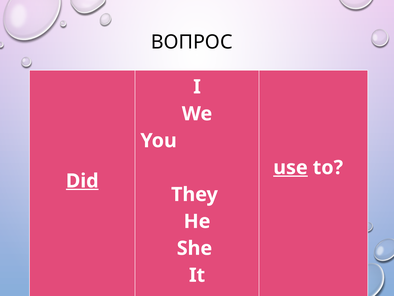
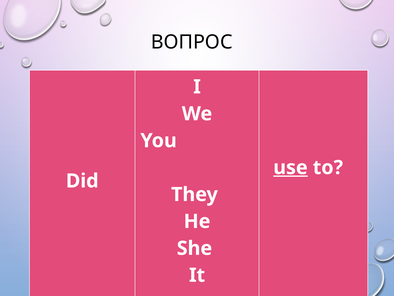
Did underline: present -> none (82, 181)
